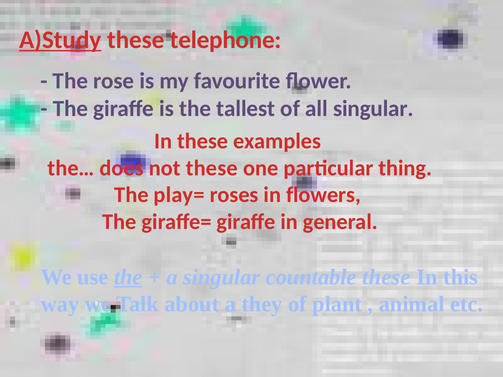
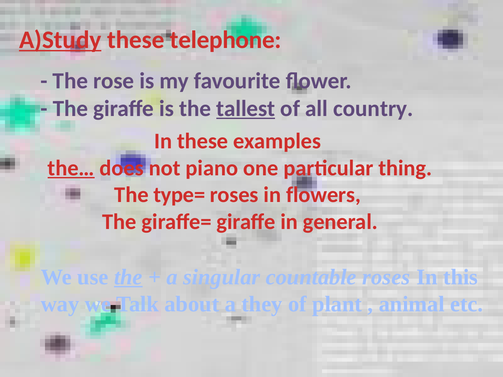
tallest underline: none -> present (246, 108)
all singular: singular -> country (373, 108)
the… underline: none -> present (71, 168)
not these: these -> piano (212, 168)
play=: play= -> type= (179, 195)
countable these: these -> roses (386, 277)
